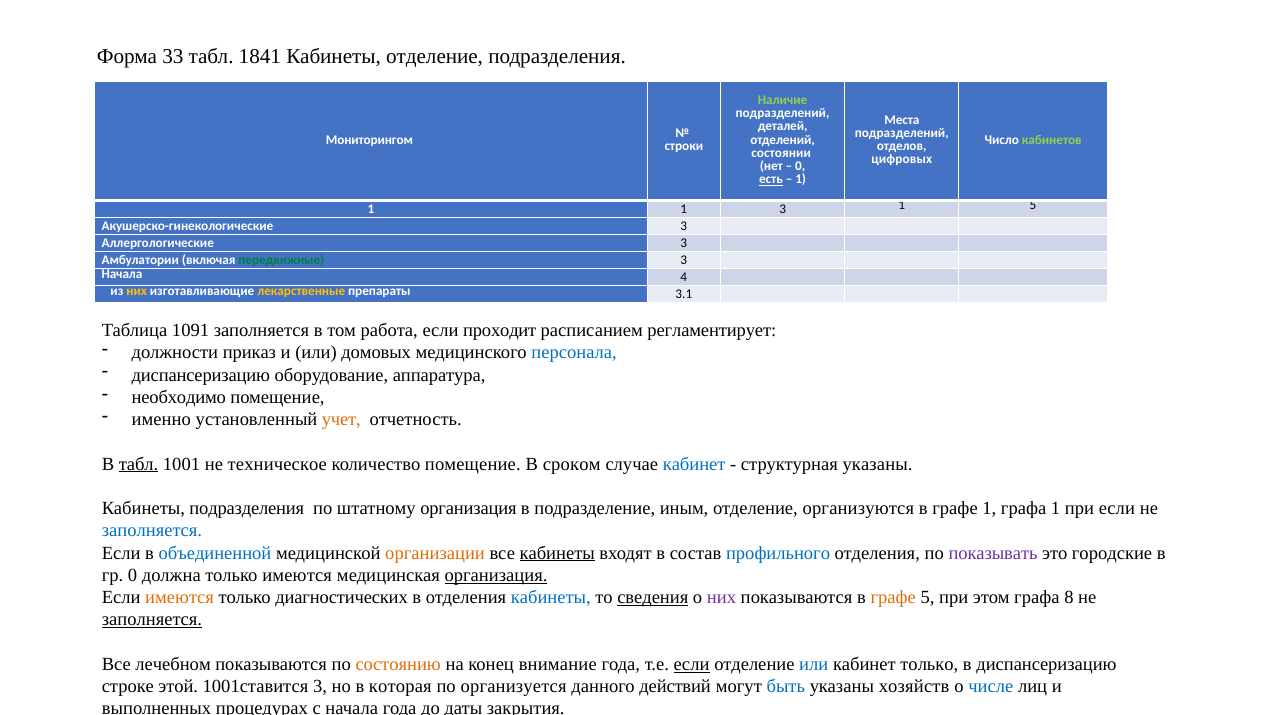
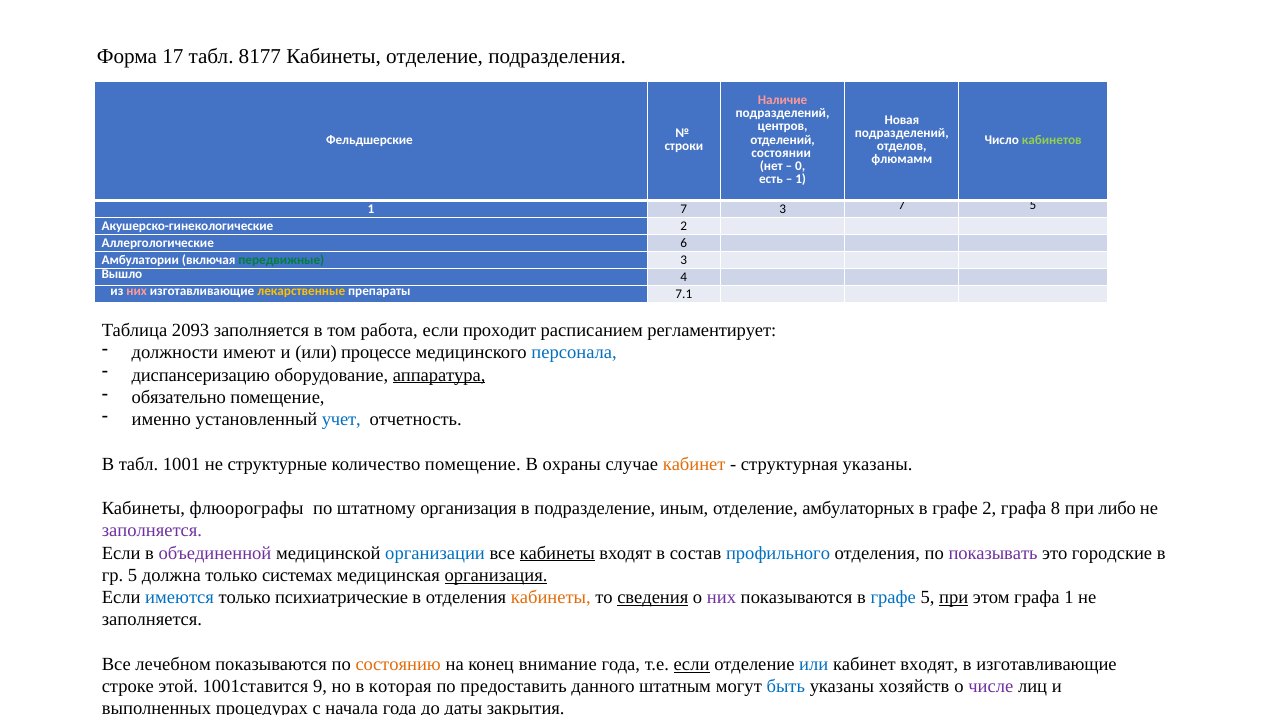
33: 33 -> 17 (173, 56)
1841: 1841 -> 8177 (260, 56)
Наличие colour: light green -> pink (783, 100)
Места: Места -> Новая (902, 120)
деталей: деталей -> центров (783, 126)
Мониторингом: Мониторингом -> Фельдшерские (369, 140)
цифровых: цифровых -> флюмамм (902, 160)
есть underline: present -> none (771, 180)
1 1: 1 -> 7 (684, 210)
3 1: 1 -> 7 (902, 206)
Акушерско-гинекологические 3: 3 -> 2 (684, 227)
Аллергологические 3: 3 -> 6 (684, 244)
Начала: Начала -> Вышло (122, 274)
них colour: yellow -> pink (137, 291)
3.1: 3.1 -> 7.1 (684, 295)
1091: 1091 -> 2093 (191, 331)
приказ: приказ -> имеют (249, 353)
домовых: домовых -> процессе (376, 353)
аппаратура underline: none -> present (439, 375)
необходимо: необходимо -> обязательно (179, 397)
учет colour: orange -> blue (341, 420)
табл underline: present -> none (139, 464)
техническое: техническое -> структурные (277, 464)
сроком: сроком -> охраны (572, 464)
кабинет colour: blue -> orange (694, 464)
Кабинеты подразделения: подразделения -> флюорографы (247, 509)
организуются: организуются -> амбулаторных (858, 509)
графе 1: 1 -> 2 (989, 509)
графа 1: 1 -> 8 (1056, 509)
при если: если -> либо (1117, 509)
заполняется colour: blue -> purple (152, 531)
объединенной colour: blue -> purple (215, 553)
организации colour: orange -> blue (435, 553)
гр 0: 0 -> 5 (133, 576)
только имеются: имеются -> системах (297, 576)
имеются colour: orange -> blue (180, 598)
диагностических: диагностических -> психиатрические (342, 598)
кабинеты colour: blue -> orange (551, 598)
графе colour: orange -> blue (893, 598)
при underline: none -> present (954, 598)
графа 8: 8 -> 1 (1069, 598)
заполняется underline: present -> none (152, 620)
кабинет только: только -> входят (929, 665)
в диспансеризацию: диспансеризацию -> изготавливающие (1046, 665)
1001ставится 3: 3 -> 9 (320, 687)
организуется: организуется -> предоставить (514, 687)
действий: действий -> штатным (675, 687)
числе colour: blue -> purple (991, 687)
